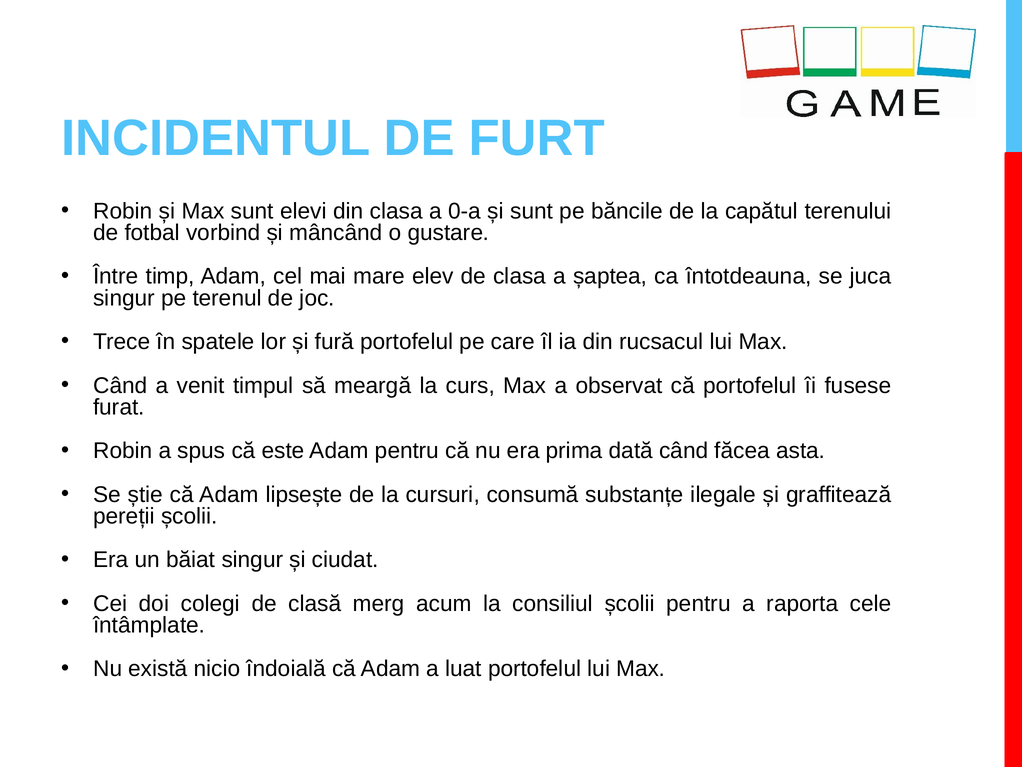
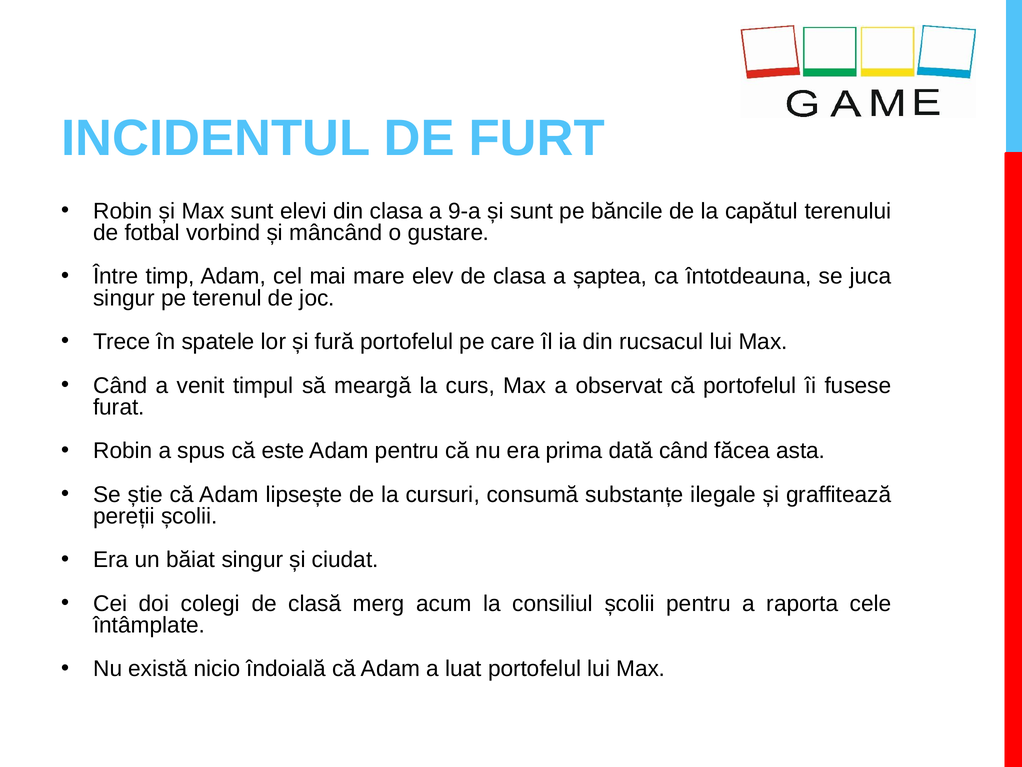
0-a: 0-a -> 9-a (465, 211)
